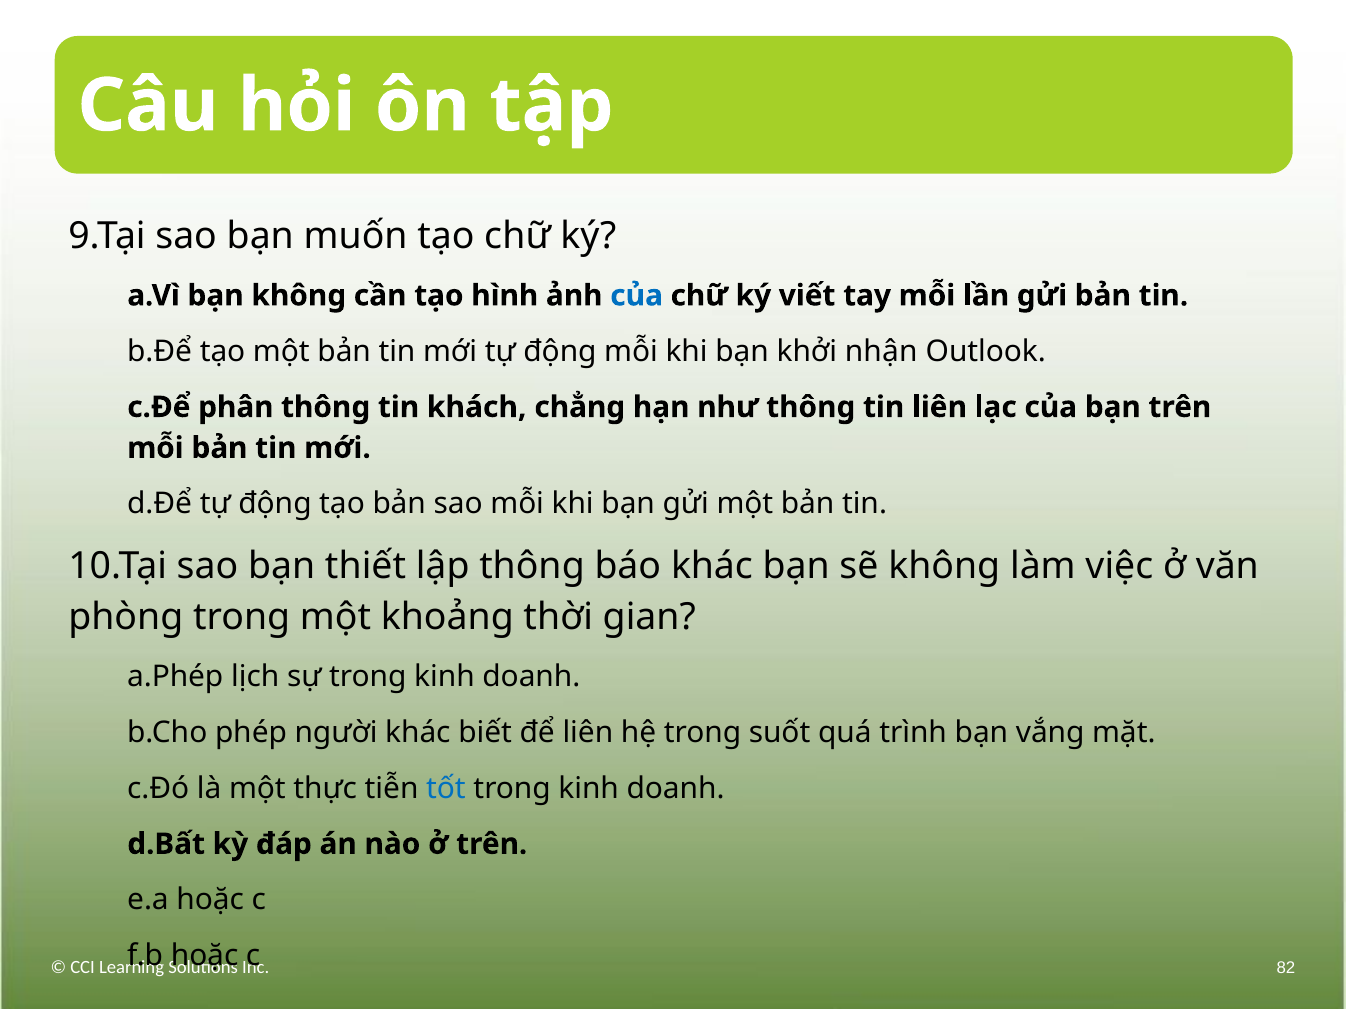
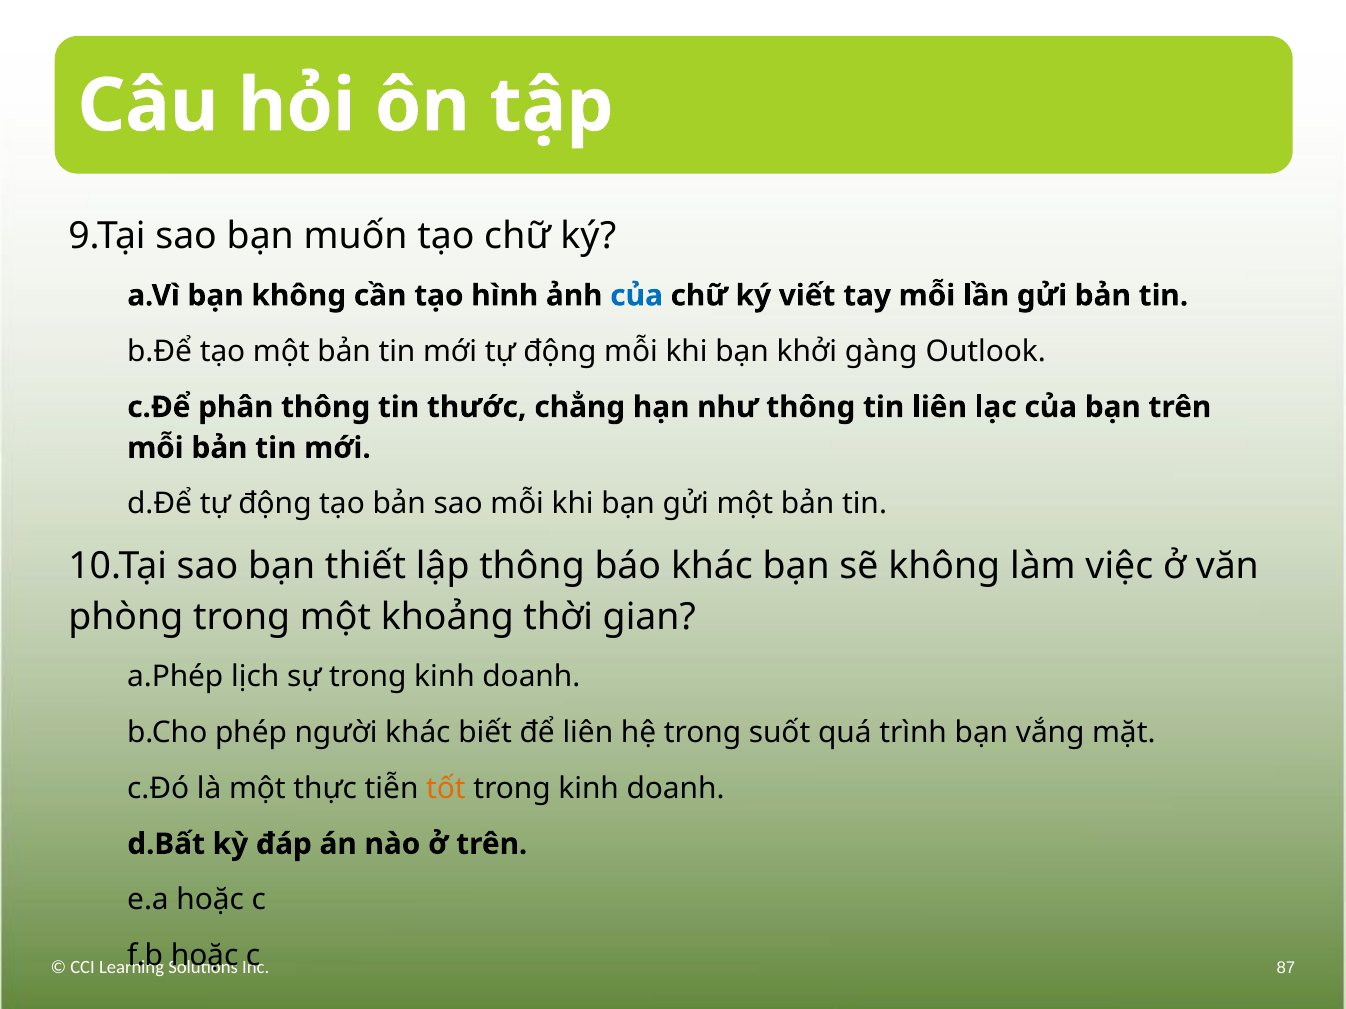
nhận: nhận -> gàng (881, 352)
khách: khách -> thước (477, 407)
tốt colour: blue -> orange (446, 789)
82: 82 -> 87 (1286, 968)
